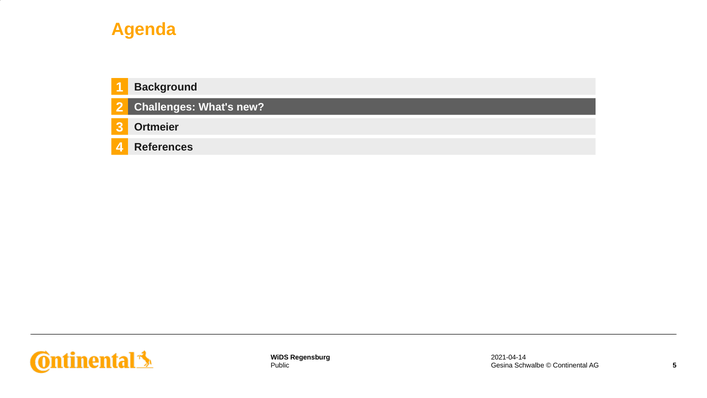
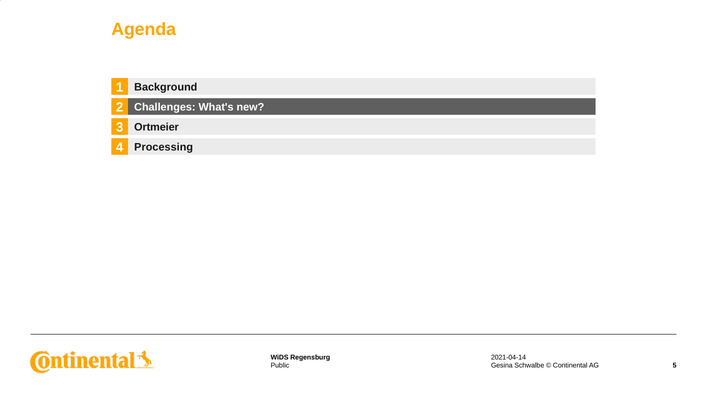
References: References -> Processing (164, 147)
